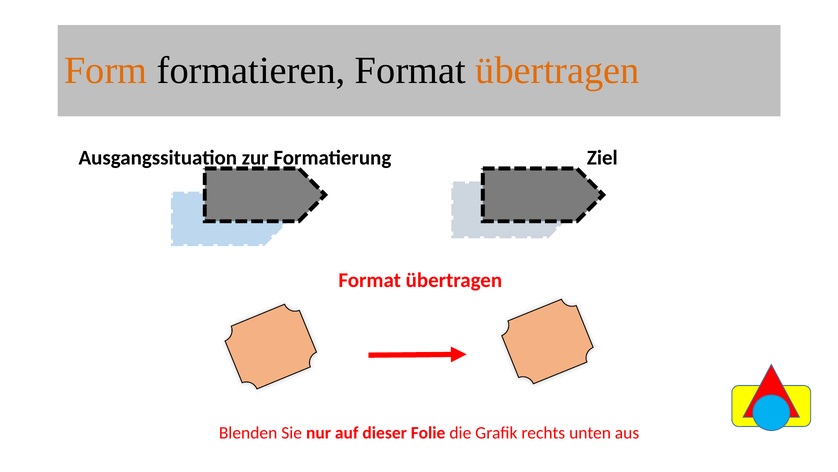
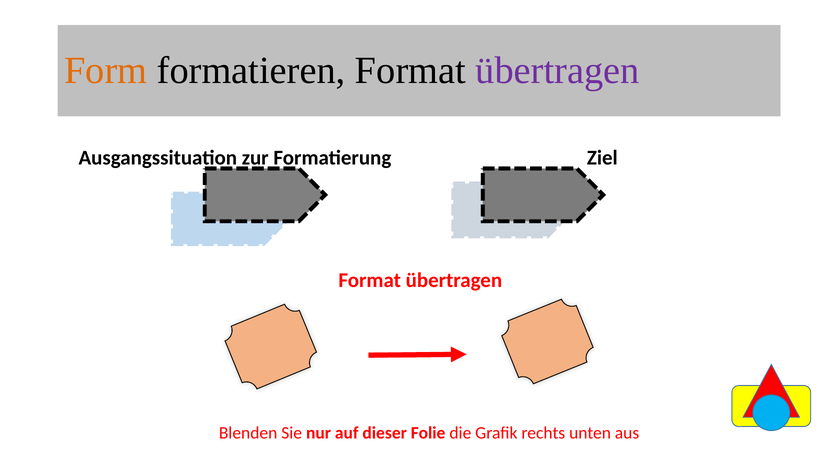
übertragen colour: orange -> purple (558, 70)
